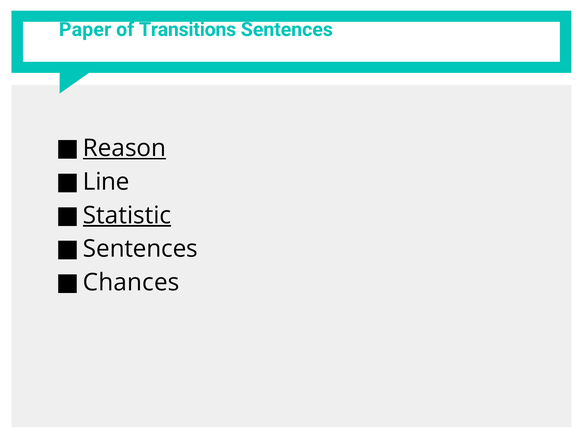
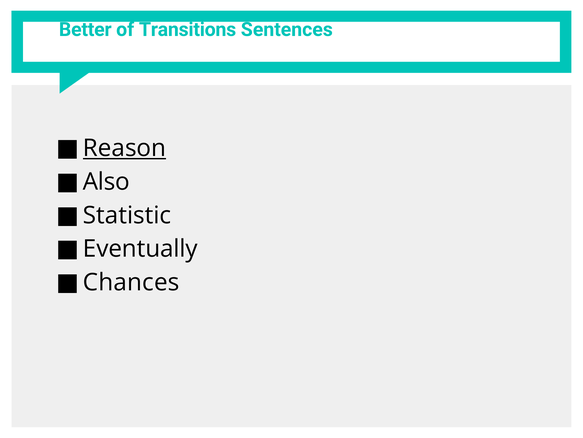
Paper: Paper -> Better (85, 30)
Line: Line -> Also (106, 181)
Statistic underline: present -> none (127, 215)
Sentences: Sentences -> Eventually (140, 248)
